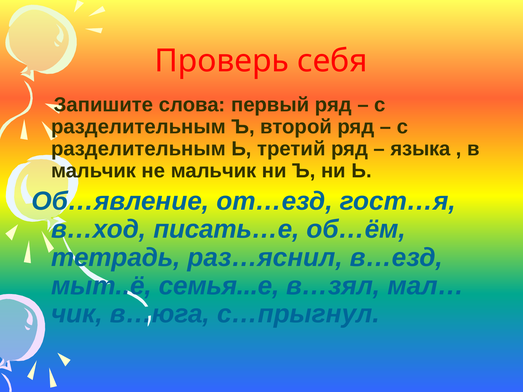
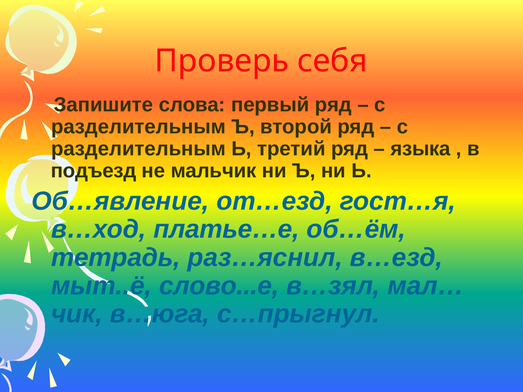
мальчик: мальчик -> подъезд (94, 171)
писать…е: писать…е -> платье…е (226, 229)
семья...е: семья...е -> слово...е (219, 286)
